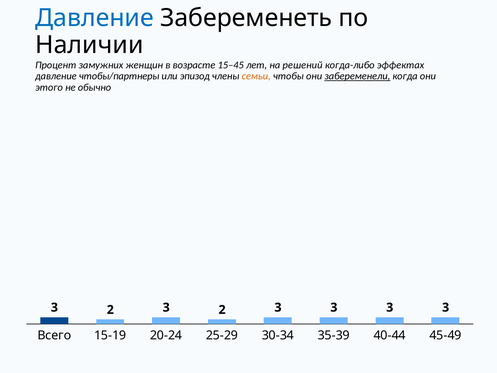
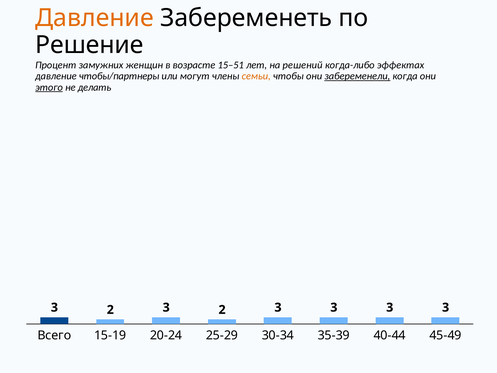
Давление colour: blue -> orange (94, 18)
Наличии: Наличии -> Решение (89, 45)
15–45: 15–45 -> 15–51 (231, 65)
эпизод: эпизод -> могут (195, 76)
этого underline: none -> present (49, 87)
обычно: обычно -> делать (95, 87)
